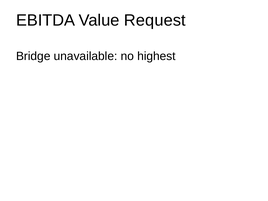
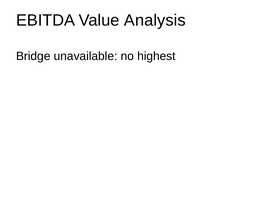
Request: Request -> Analysis (155, 20)
